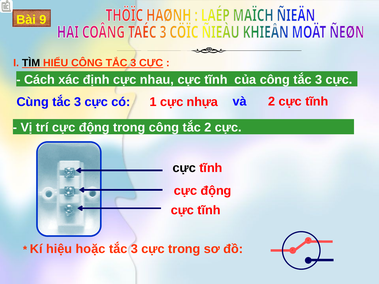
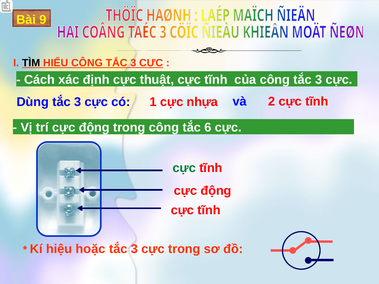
nhau: nhau -> thuật (157, 80)
Cùng: Cùng -> Dùng (33, 102)
tắc 2: 2 -> 6 (208, 128)
cực colour: black -> green (184, 168)
